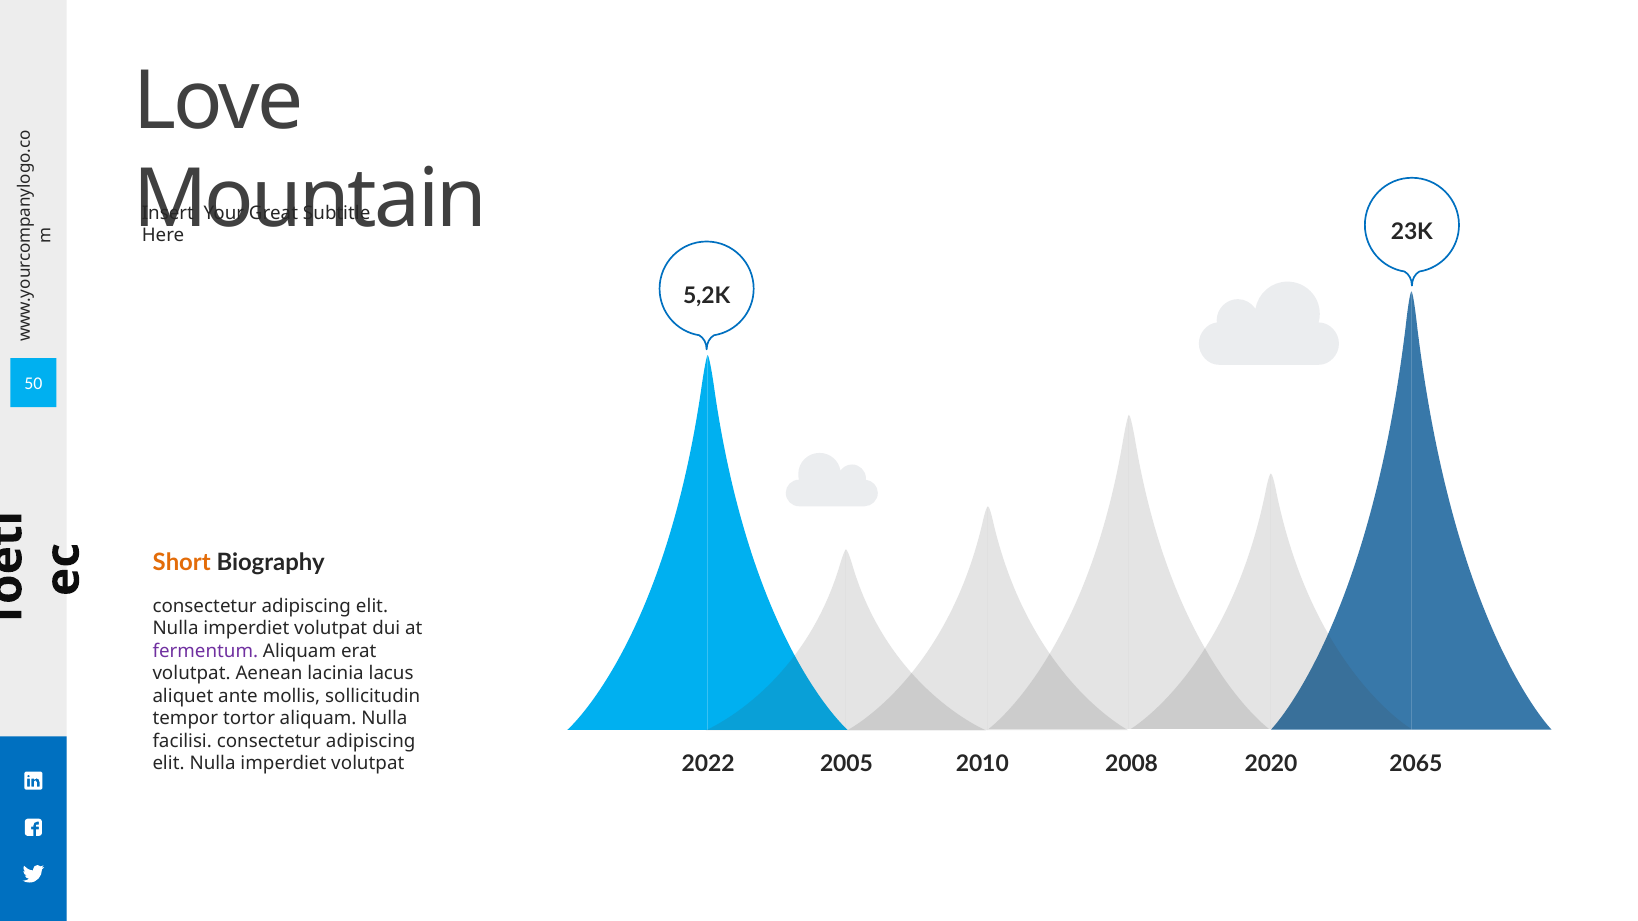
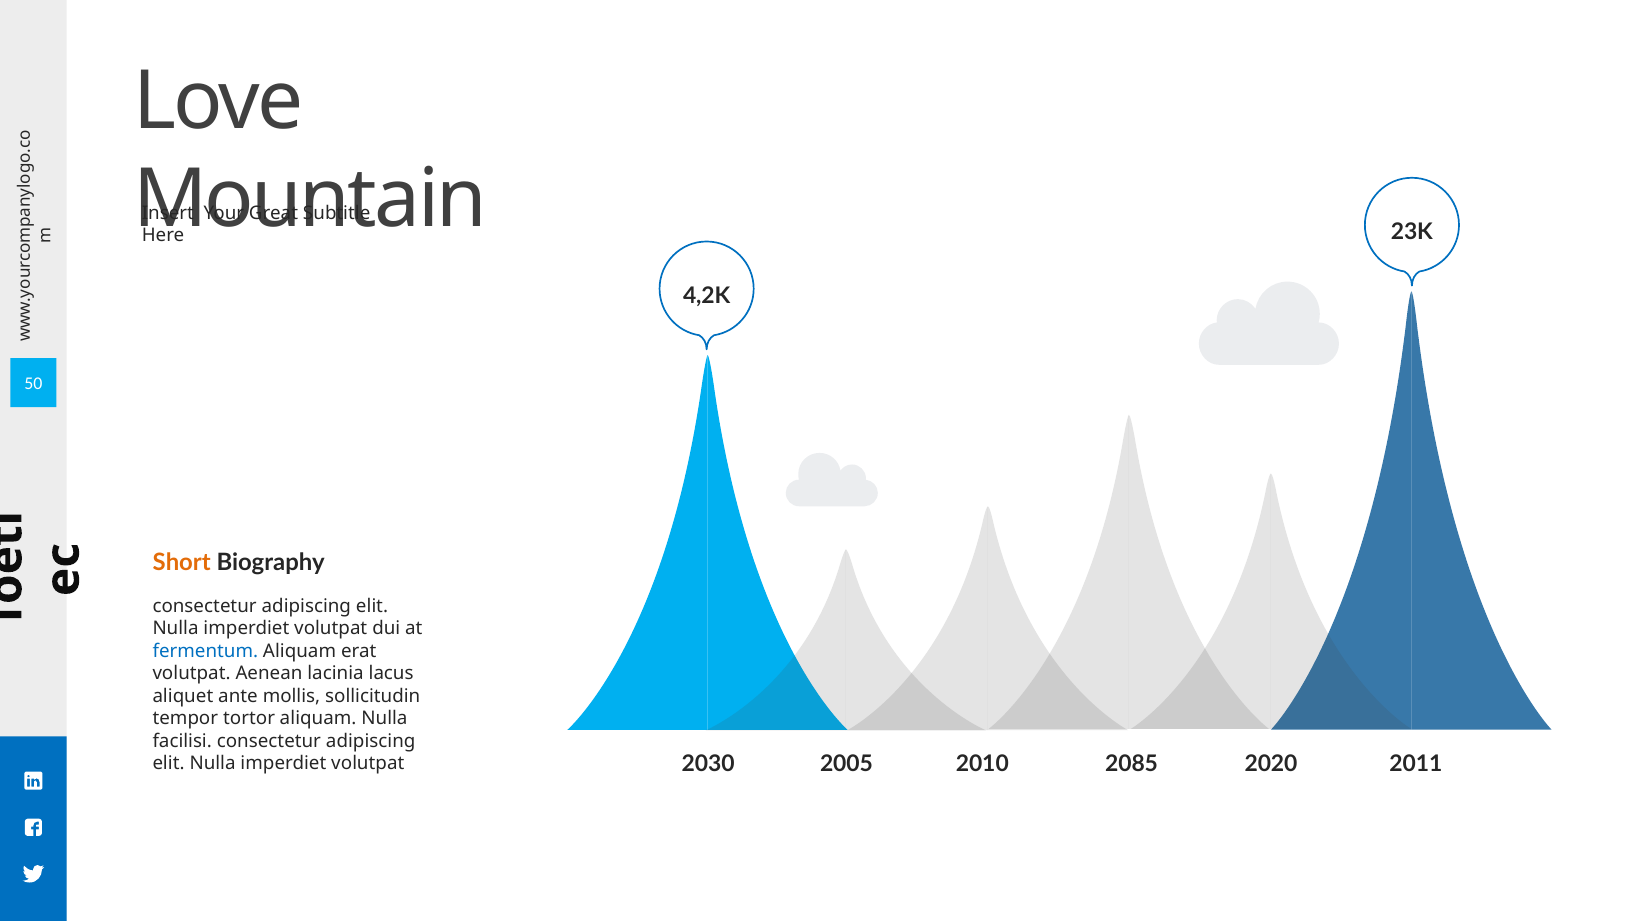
5,2K: 5,2K -> 4,2K (707, 296)
fermentum colour: purple -> blue (205, 651)
2022: 2022 -> 2030 (708, 764)
2008: 2008 -> 2085 (1132, 764)
2065: 2065 -> 2011 (1416, 764)
